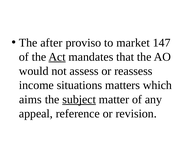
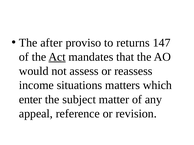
market: market -> returns (133, 43)
aims: aims -> enter (30, 100)
subject underline: present -> none (79, 100)
